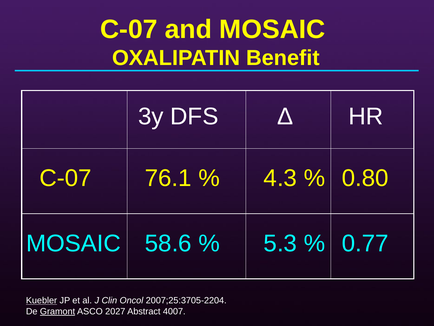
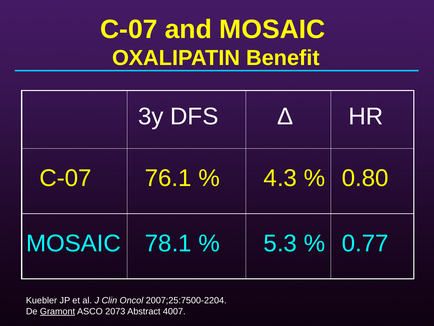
58.6: 58.6 -> 78.1 (168, 243)
Kuebler underline: present -> none (42, 300)
2007;25:3705-2204: 2007;25:3705-2204 -> 2007;25:7500-2204 (186, 300)
2027: 2027 -> 2073 (115, 311)
